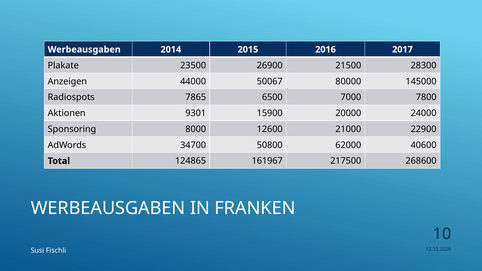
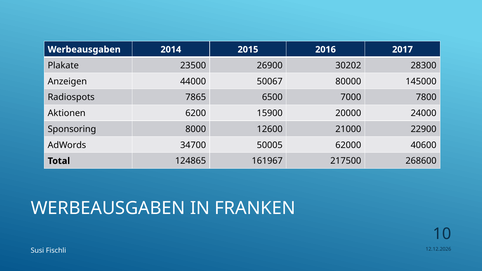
21500: 21500 -> 30202 (348, 65)
9301: 9301 -> 6200 (196, 113)
50800: 50800 -> 50005 (270, 145)
